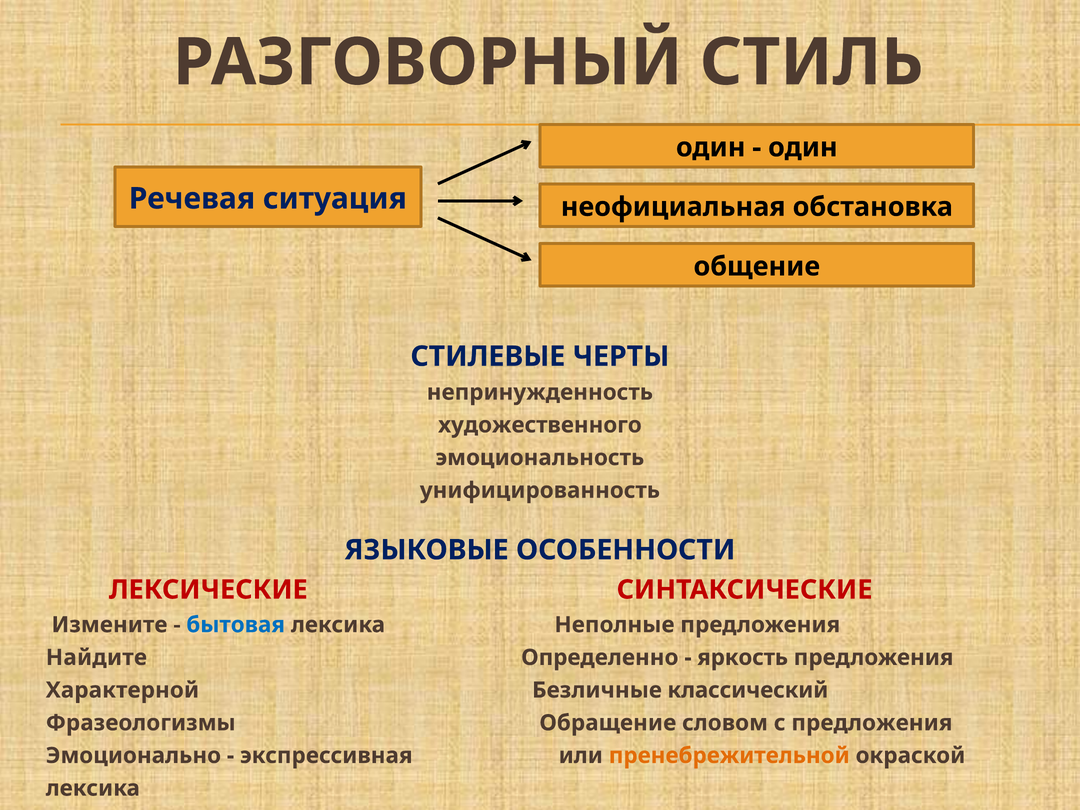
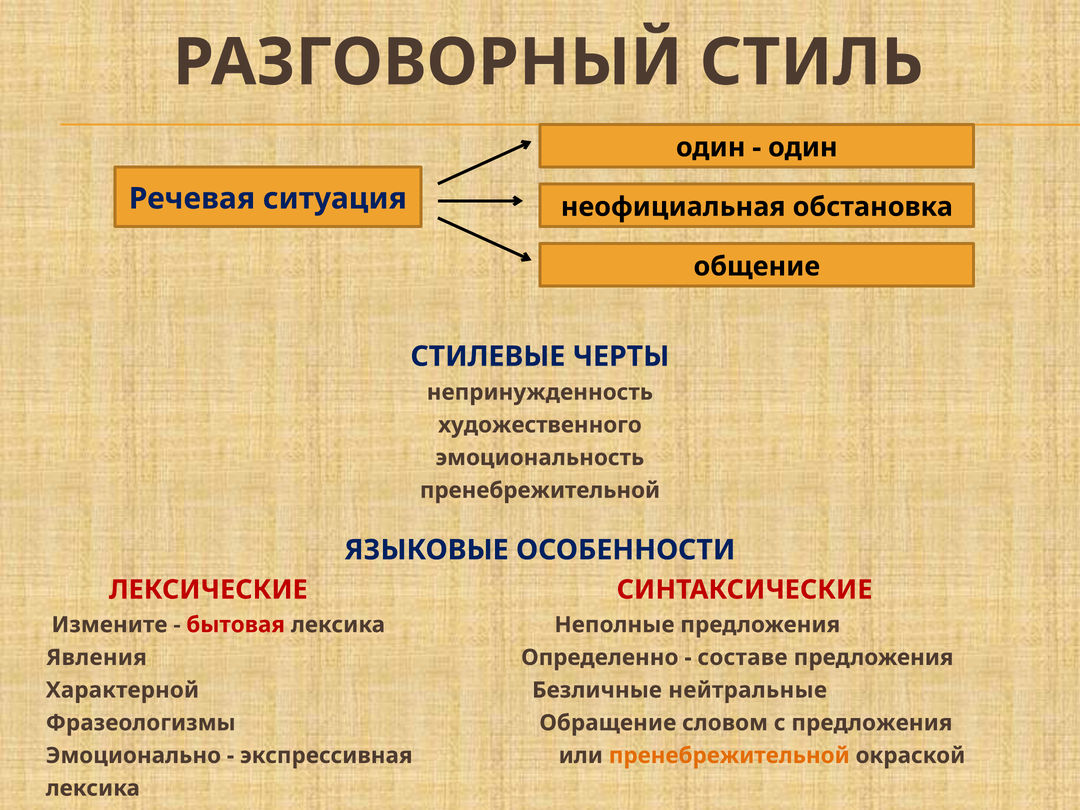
унифицированность: унифицированность -> пренебрежительной (540, 490)
бытовая colour: blue -> red (236, 625)
Найдите: Найдите -> Явления (96, 658)
яркость: яркость -> составе (742, 658)
классический: классический -> нейтральные (748, 690)
